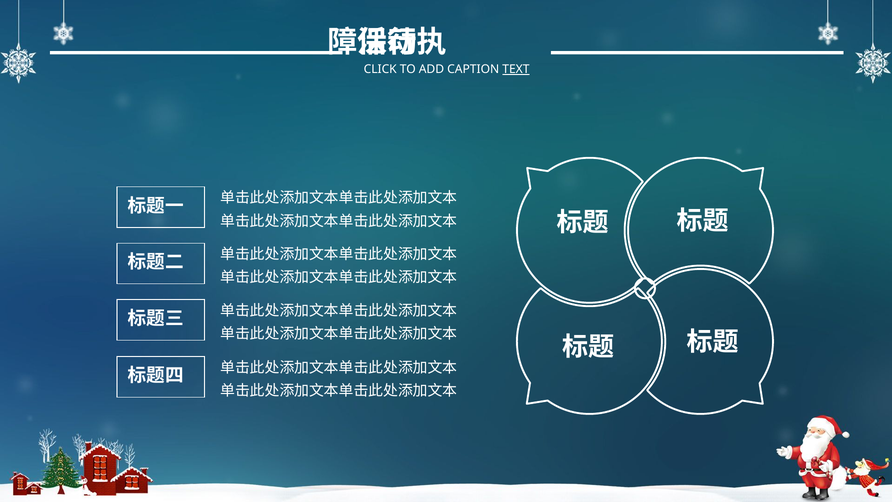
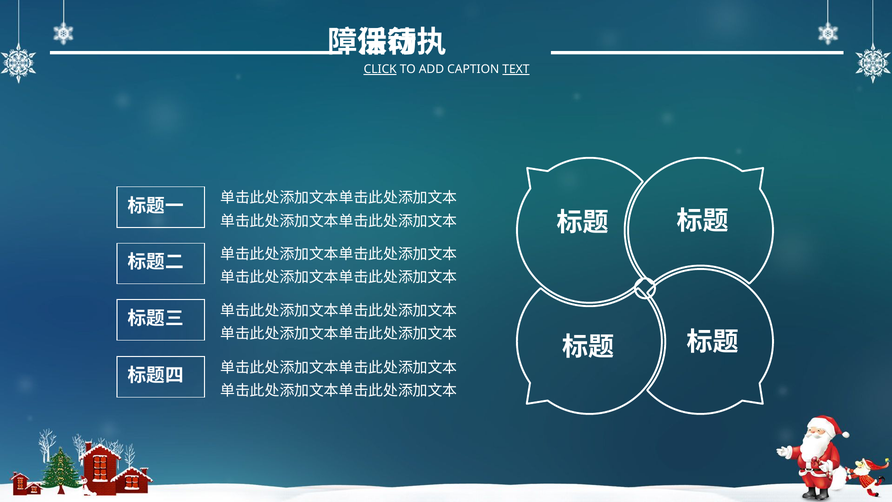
CLICK underline: none -> present (380, 69)
